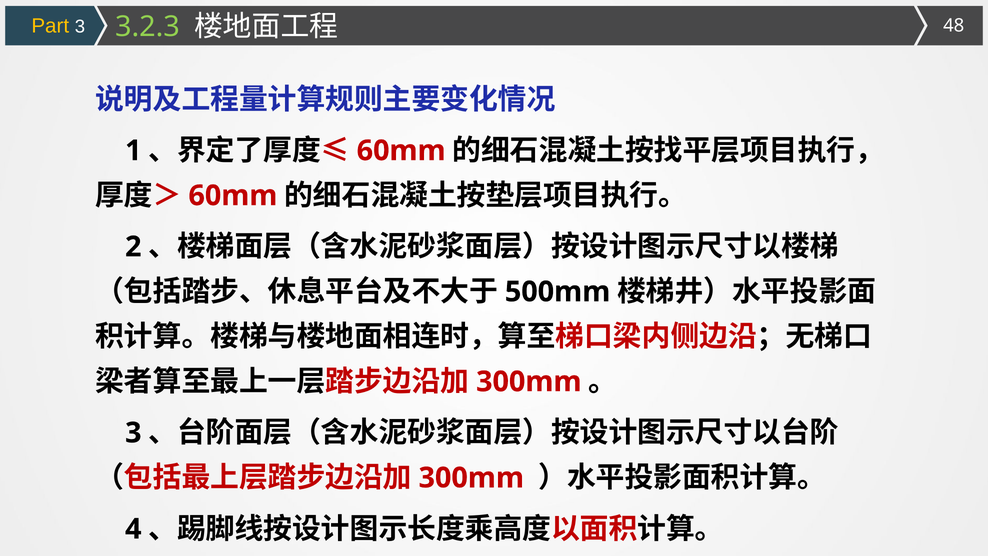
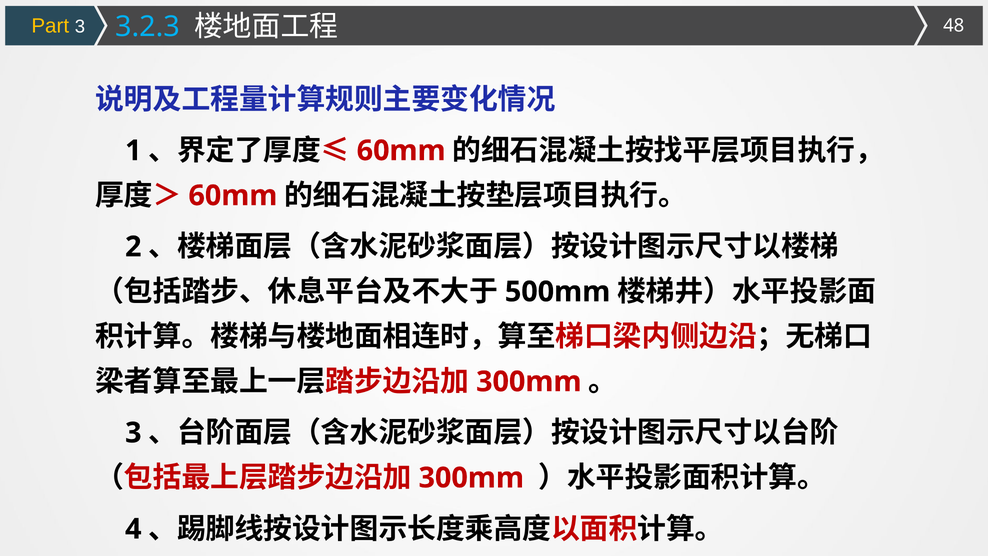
3.2.3 colour: light green -> light blue (147, 27)
